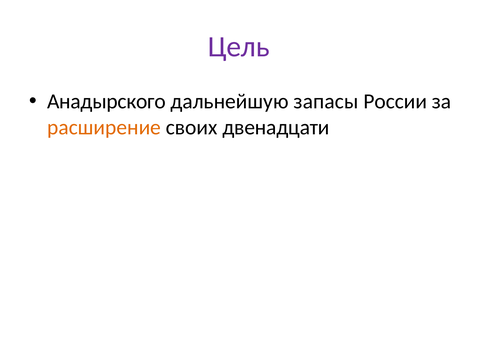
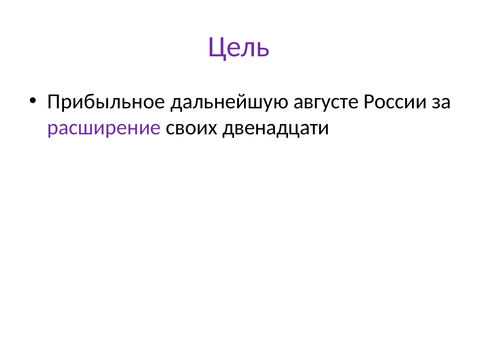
Анадырского: Анадырского -> Прибыльное (106, 102)
запасы: запасы -> августе (326, 102)
расширение colour: orange -> purple (104, 127)
